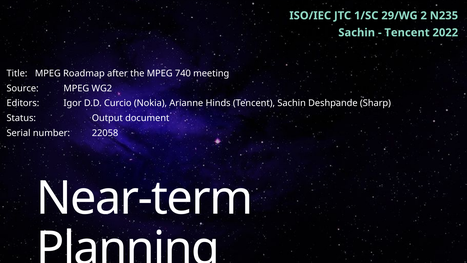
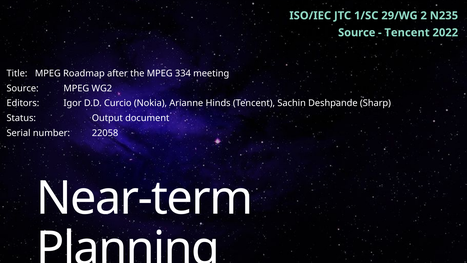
Sachin: Sachin -> Source (357, 33)
740: 740 -> 334 (183, 73)
